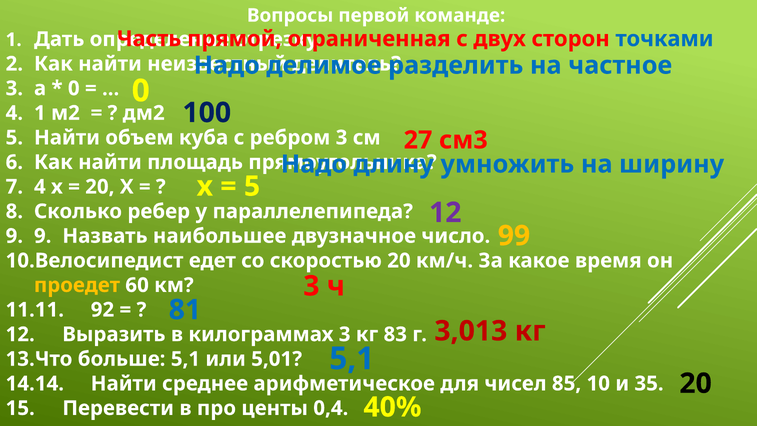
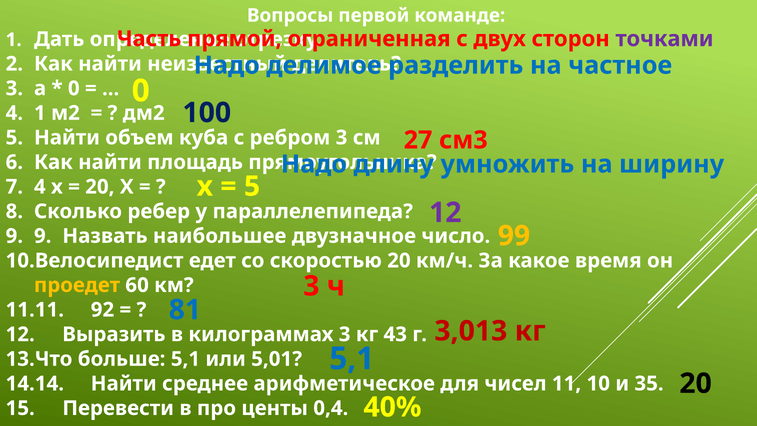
точками colour: blue -> purple (665, 39)
83: 83 -> 43 (395, 334)
85: 85 -> 11 (567, 383)
